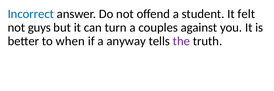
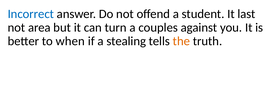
felt: felt -> last (246, 14)
guys: guys -> area (39, 28)
anyway: anyway -> stealing (126, 41)
the colour: purple -> orange (181, 41)
